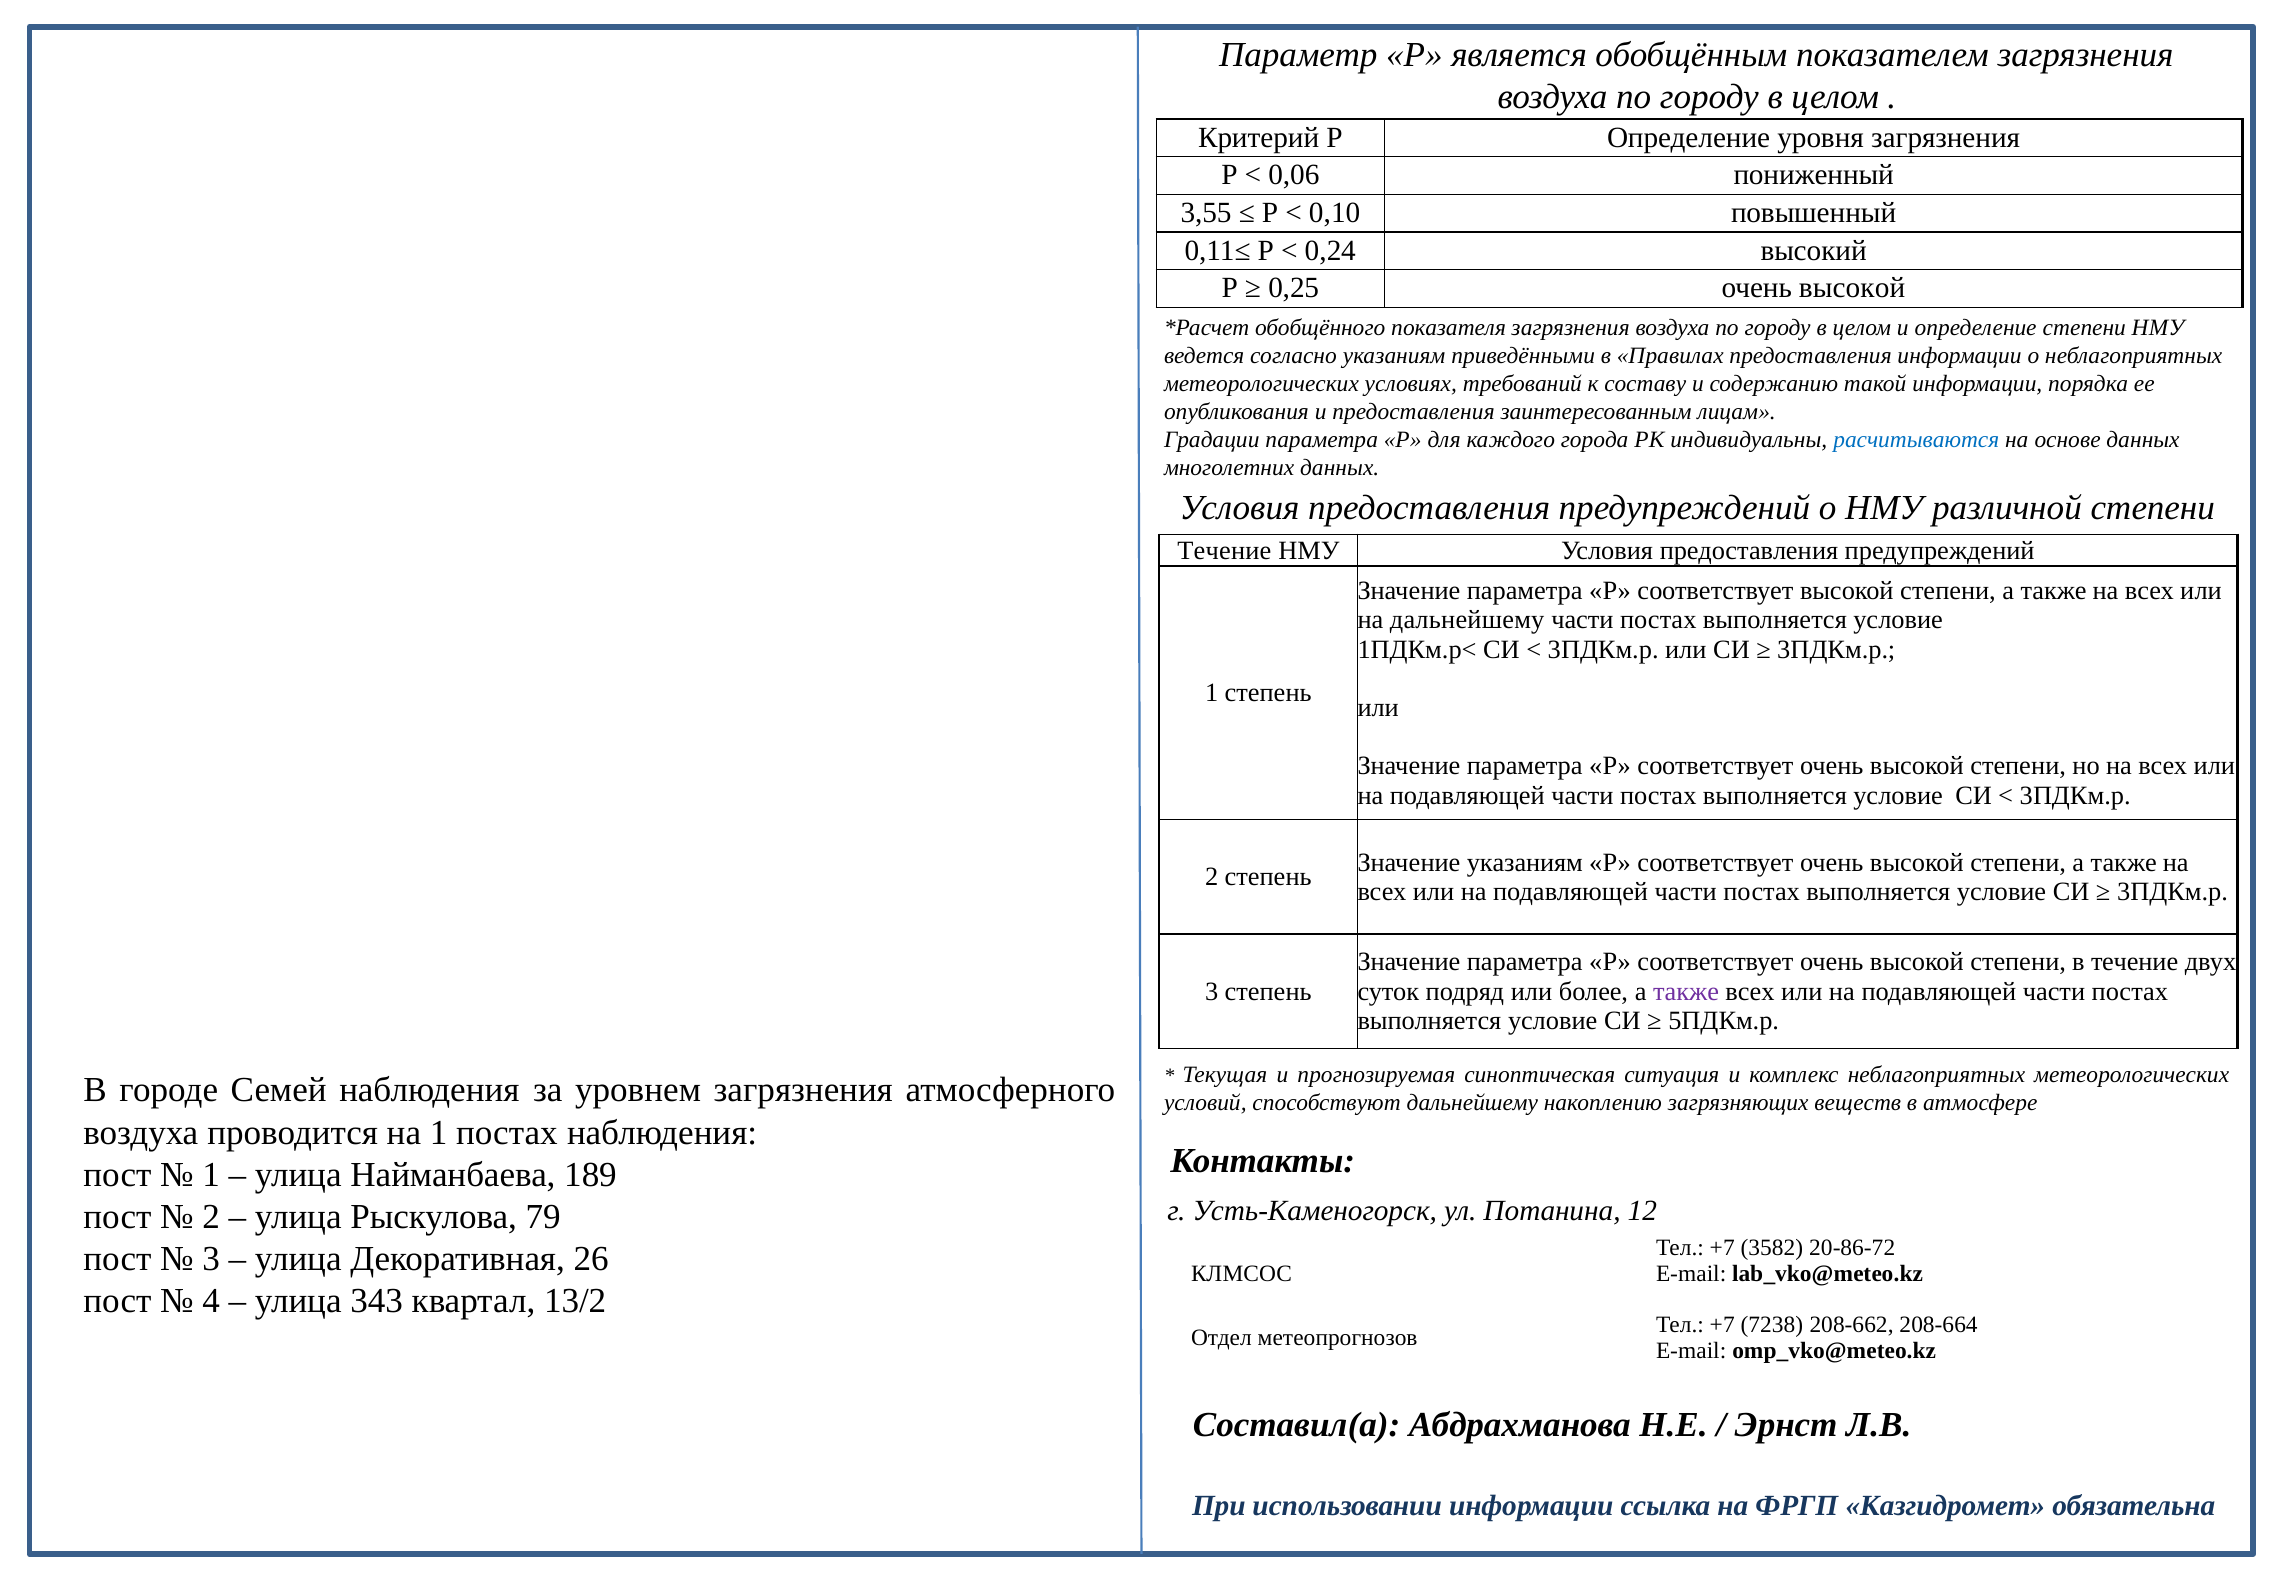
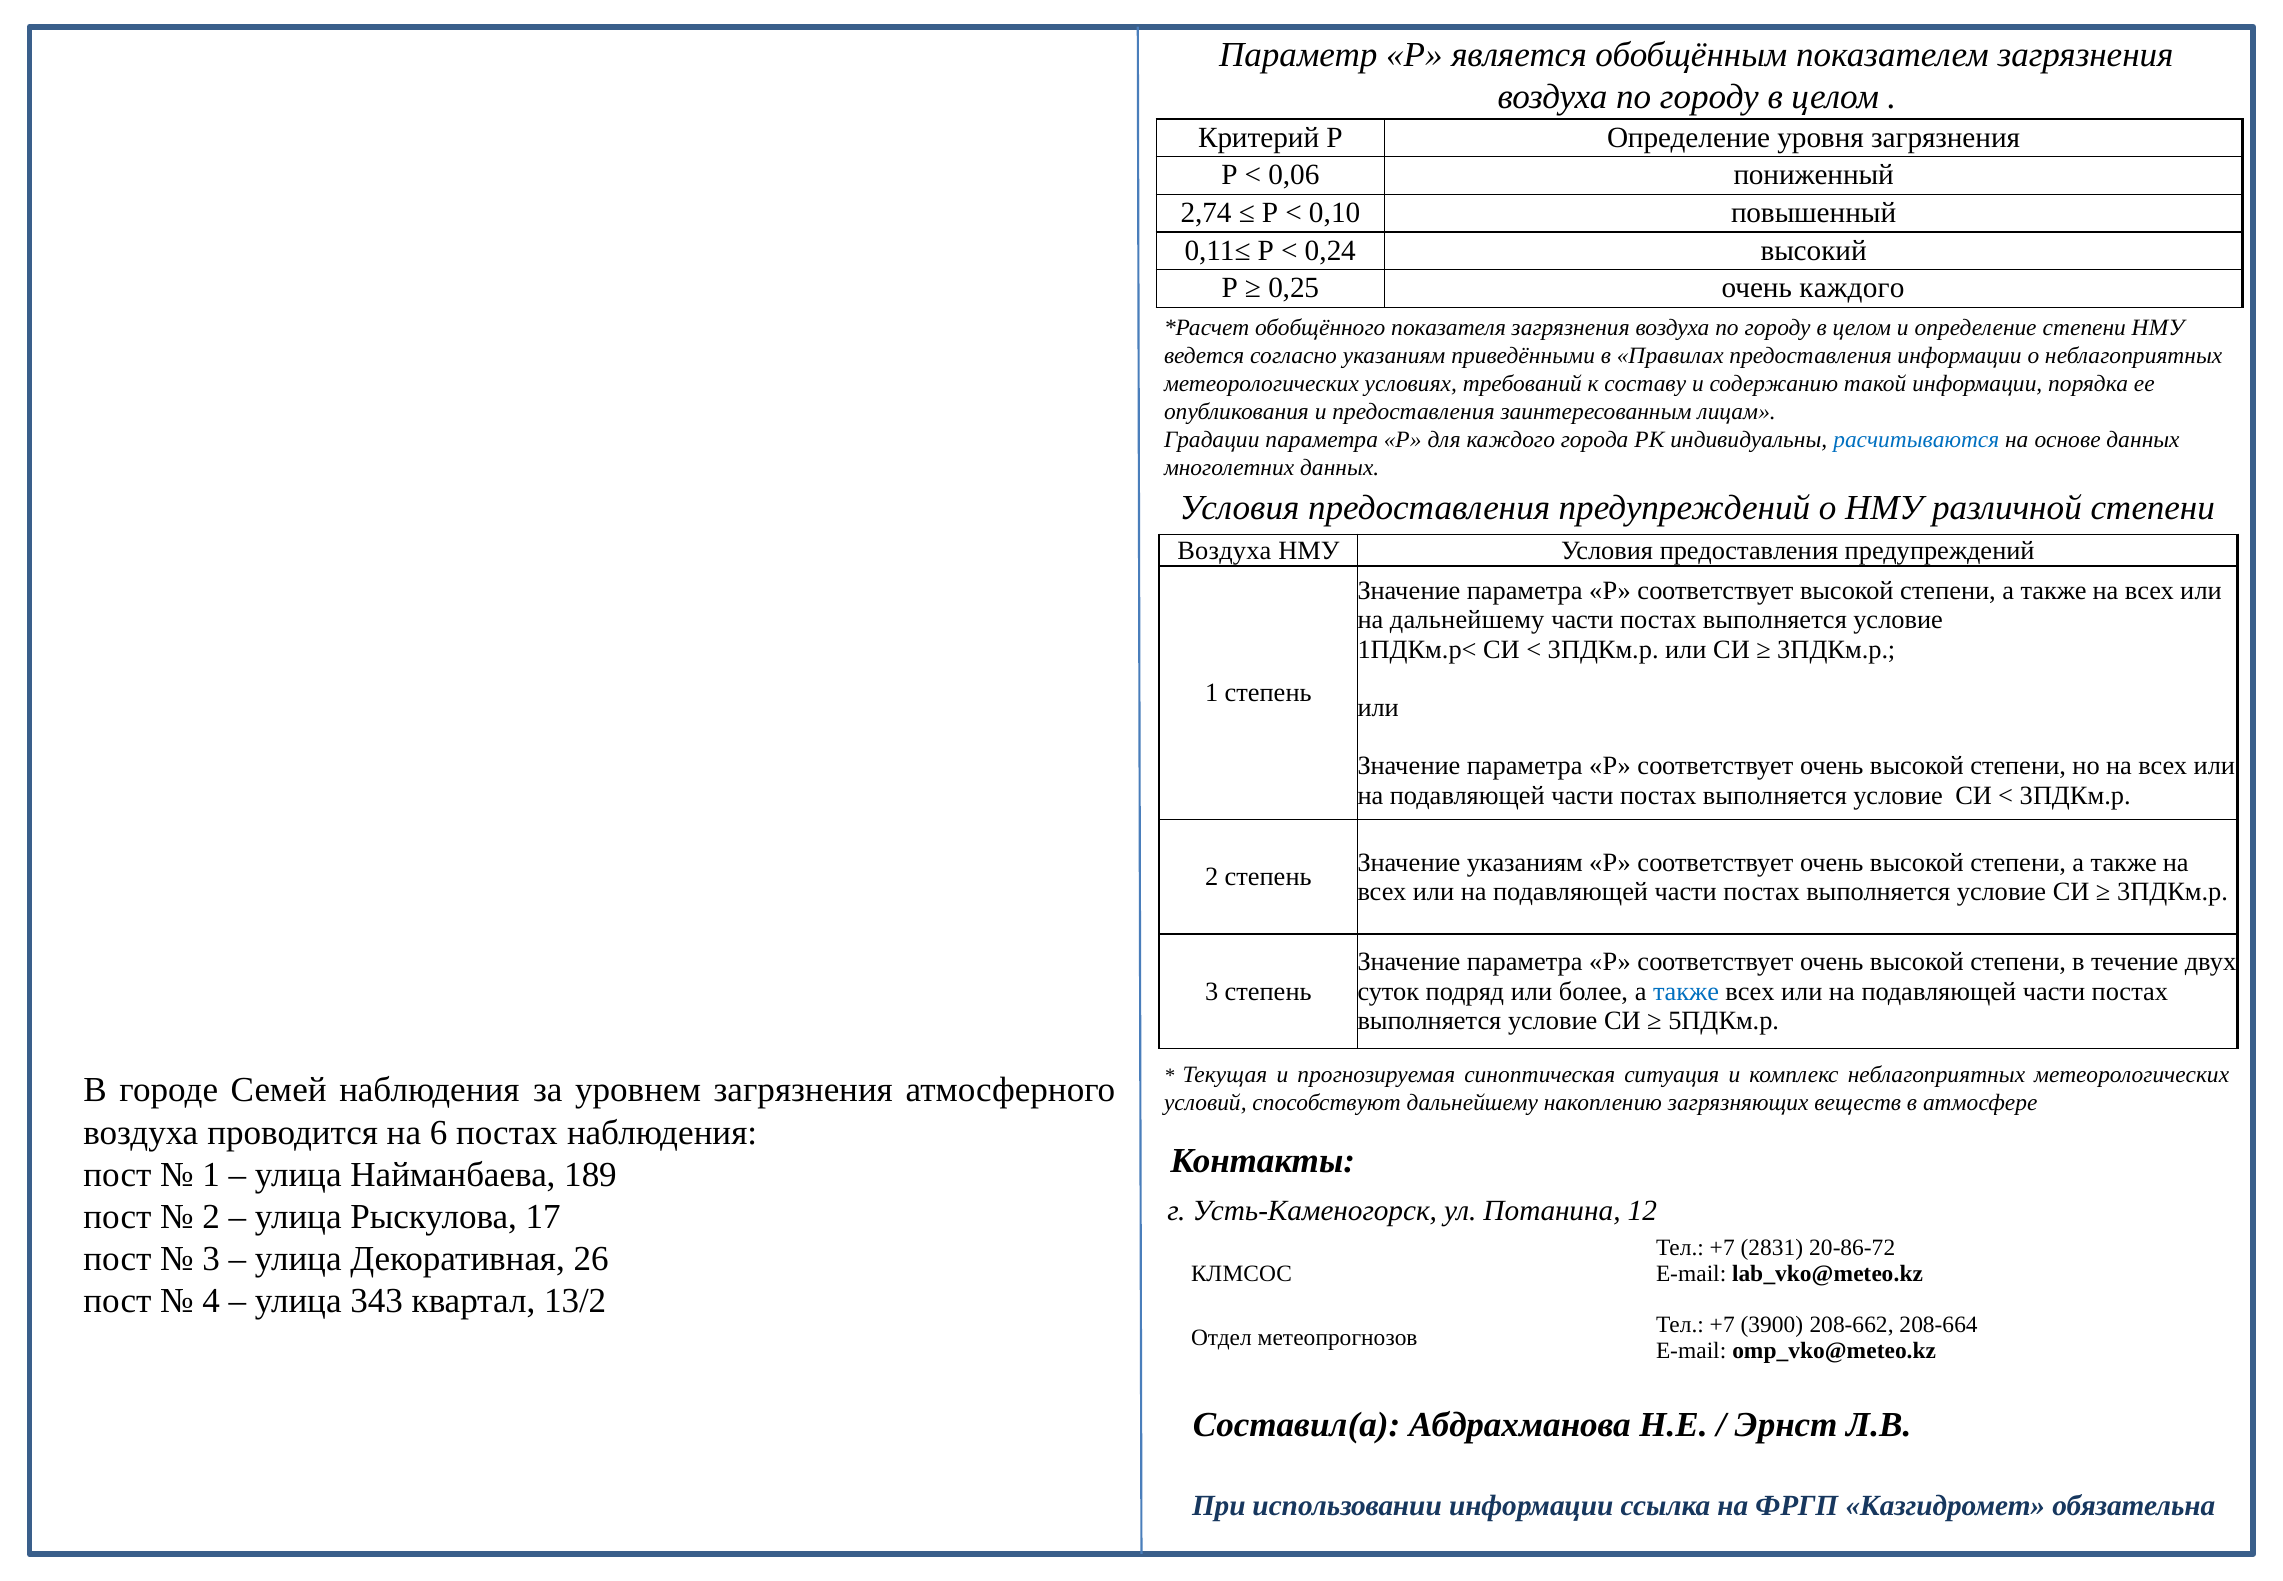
3,55: 3,55 -> 2,74 (1206, 213)
0,25 очень высокой: высокой -> каждого (1852, 288)
Течение: Течение -> Воздуха (1224, 550)
также colour: purple -> blue (1686, 991)
на 1: 1 -> 6 (439, 1132)
79: 79 -> 17 (543, 1216)
3582: 3582 -> 2831 (1772, 1247)
7238: 7238 -> 3900 (1772, 1324)
